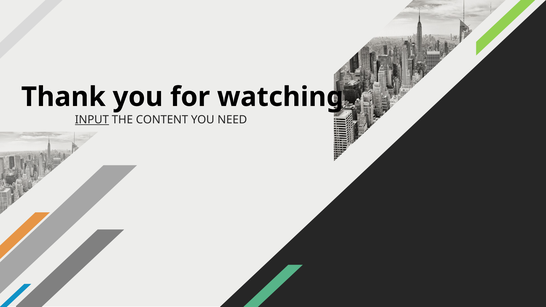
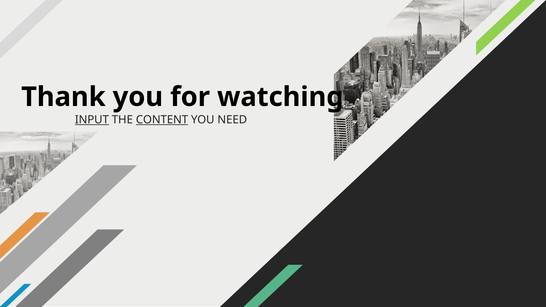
CONTENT underline: none -> present (162, 120)
